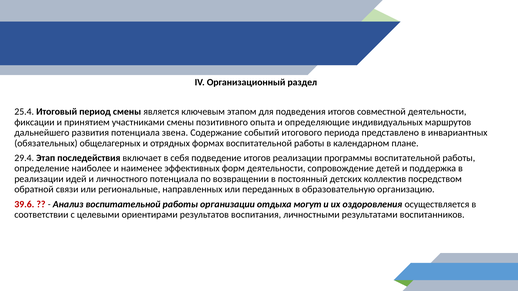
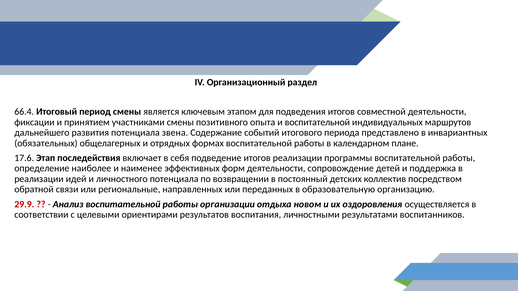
25.4: 25.4 -> 66.4 (24, 112)
и определяющие: определяющие -> воспитательной (317, 122)
29.4: 29.4 -> 17.6 (24, 158)
39.6: 39.6 -> 29.9 (24, 204)
могут: могут -> новом (307, 204)
